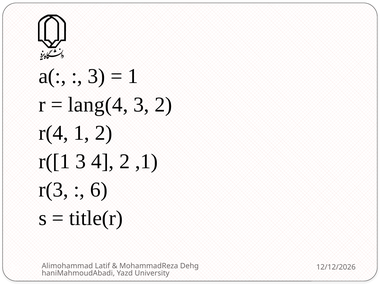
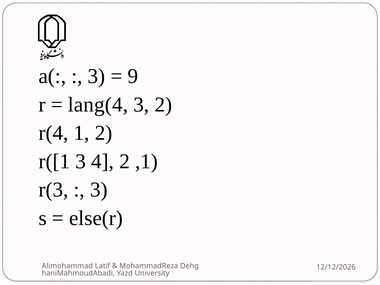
1: 1 -> 9 (133, 76)
6: 6 -> 3 (99, 190)
title(r: title(r -> else(r (96, 218)
